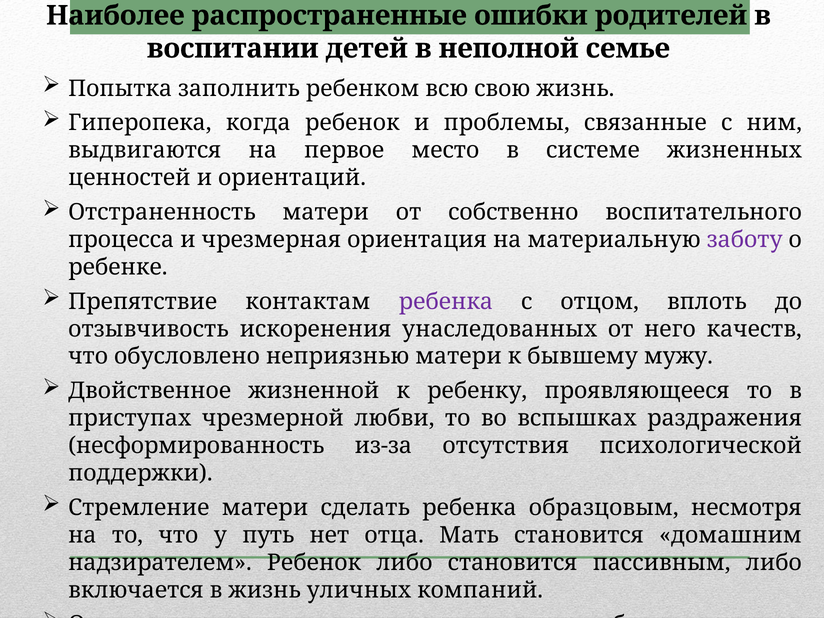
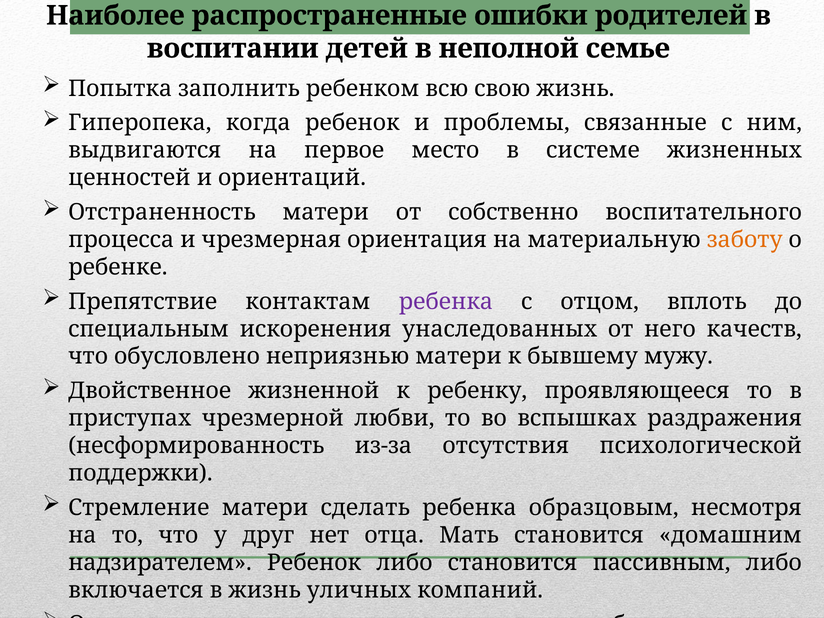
заботу colour: purple -> orange (745, 240)
отзывчивость: отзывчивость -> специальным (148, 329)
путь: путь -> друг (268, 535)
